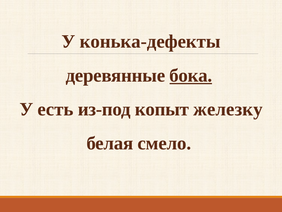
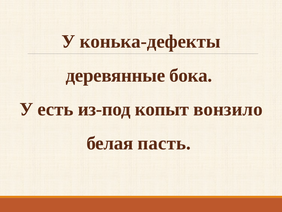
бока underline: present -> none (191, 75)
железку: железку -> вонзило (228, 109)
смело: смело -> пасть (164, 143)
